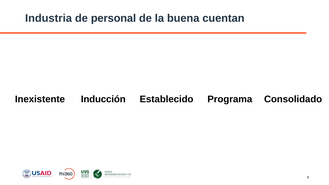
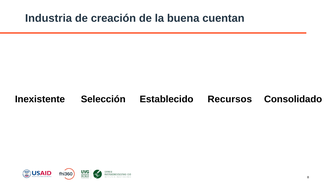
personal: personal -> creación (113, 18)
Inducción: Inducción -> Selección (103, 99)
Programa: Programa -> Recursos (230, 99)
